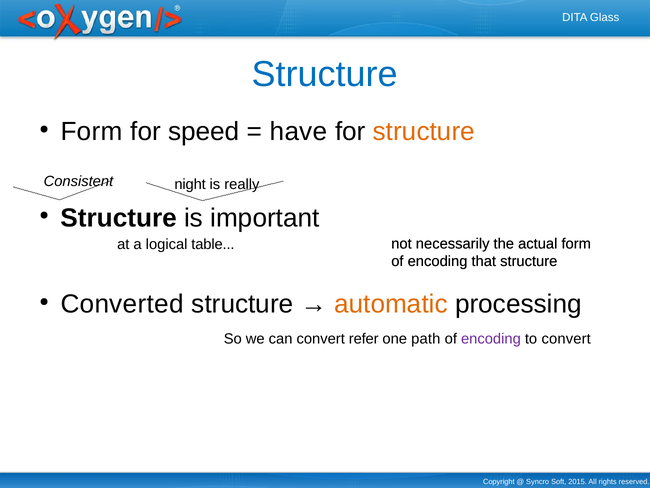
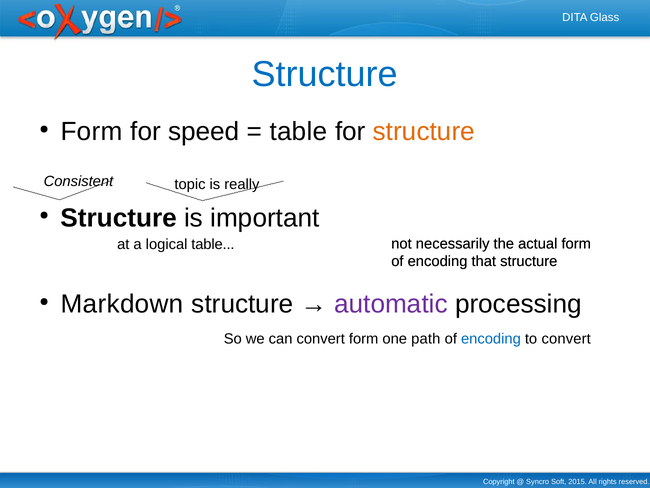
have: have -> table (298, 132)
night: night -> topic (190, 184)
Converted: Converted -> Markdown (122, 304)
automatic colour: orange -> purple (391, 304)
convert refer: refer -> form (364, 339)
encoding colour: purple -> blue (491, 339)
